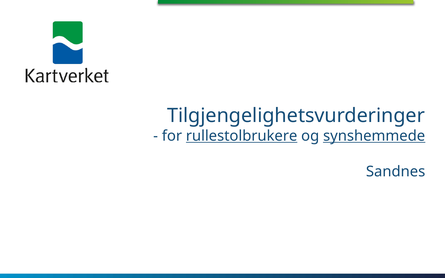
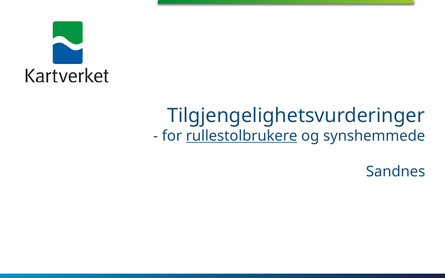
synshemmede underline: present -> none (374, 136)
